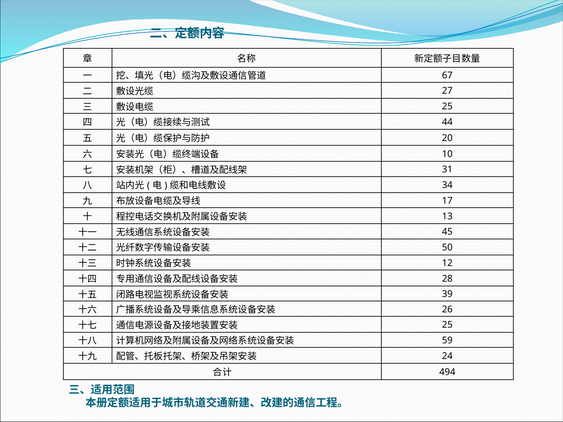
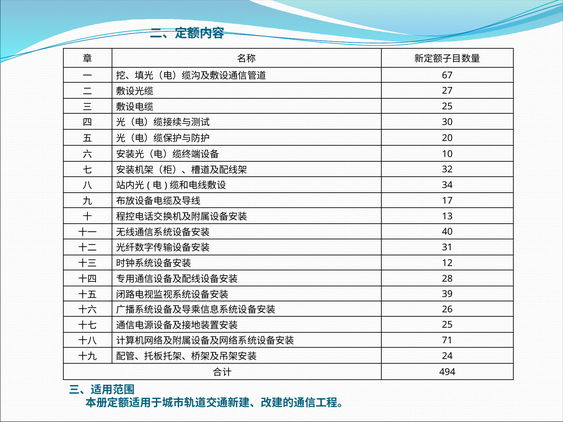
44: 44 -> 30 (447, 122)
31: 31 -> 32 (447, 170)
45: 45 -> 40 (447, 232)
50: 50 -> 31 (447, 248)
59: 59 -> 71 (447, 341)
